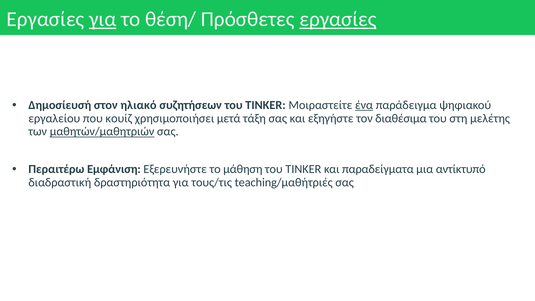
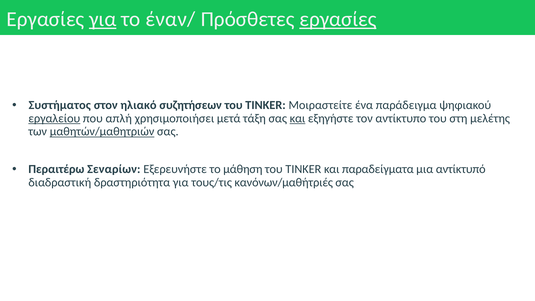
θέση/: θέση/ -> έναν/ (170, 19)
Δημοσίευσή: Δημοσίευσή -> Συστήματος (60, 105)
ένα underline: present -> none (364, 105)
εργαλείου underline: none -> present (54, 118)
κουίζ: κουίζ -> απλή (119, 118)
και underline: none -> present (298, 118)
διαθέσιμα: διαθέσιμα -> αντίκτυπο (401, 118)
Εμφάνιση: Εμφάνιση -> Σεναρίων (114, 169)
teaching/μαθήτριές: teaching/μαθήτριές -> κανόνων/μαθήτριές (284, 182)
